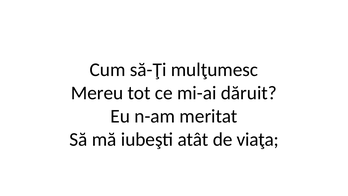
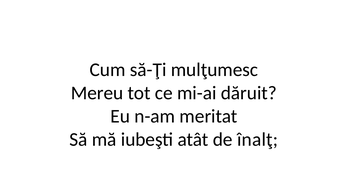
viaţa: viaţa -> înalţ (258, 139)
